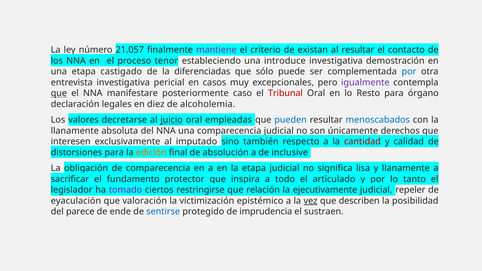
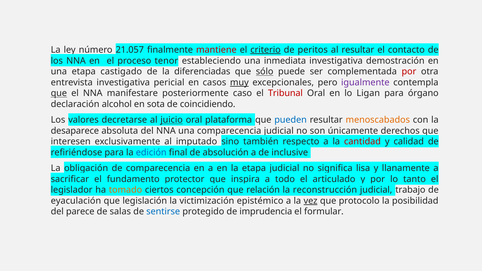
mantiene colour: purple -> red (216, 50)
criterio underline: none -> present (266, 50)
existan: existan -> peritos (313, 50)
introduce: introduce -> inmediata (285, 61)
sólo underline: none -> present (265, 72)
por colour: blue -> red (409, 72)
muy underline: none -> present (239, 82)
Resto: Resto -> Ligan (368, 93)
legales: legales -> alcohol (117, 104)
diez: diez -> sota (156, 104)
alcoholemia: alcoholemia -> coincidiendo (208, 104)
empleadas: empleadas -> plataforma (229, 120)
menoscabados colour: blue -> orange (378, 120)
llanamente: llanamente -> desaparece (75, 131)
distorsiones: distorsiones -> refiriéndose (76, 153)
edición colour: orange -> blue (151, 153)
tomado colour: purple -> orange (125, 190)
restringirse: restringirse -> concepción (200, 190)
ejecutivamente: ejecutivamente -> reconstrucción (325, 190)
repeler: repeler -> trabajo (410, 190)
valoración: valoración -> legislación (145, 201)
describen: describen -> protocolo (359, 201)
ende: ende -> salas (120, 212)
sustraen: sustraen -> formular (324, 212)
